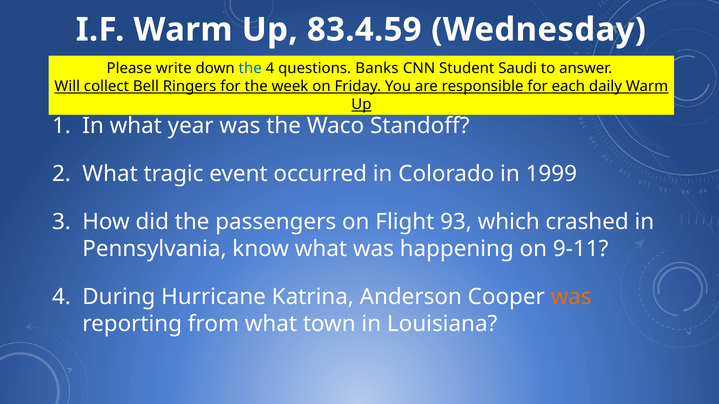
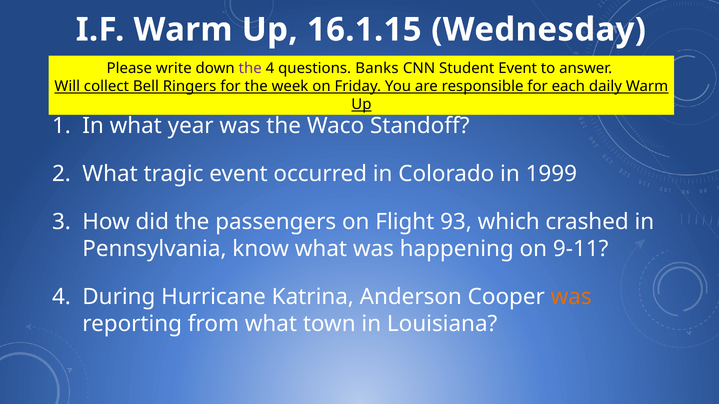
83.4.59: 83.4.59 -> 16.1.15 (364, 30)
the colour: blue -> purple (250, 68)
Student Saudi: Saudi -> Event (518, 68)
